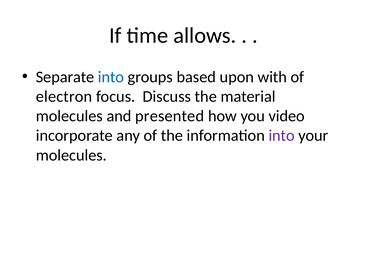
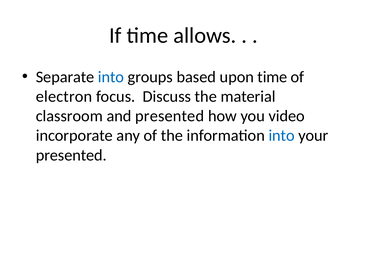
upon with: with -> time (272, 77)
molecules: molecules -> classroom (69, 116)
into colour: purple -> blue (282, 136)
molecules: molecules -> presented (71, 155)
